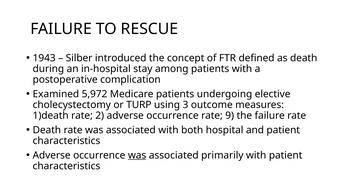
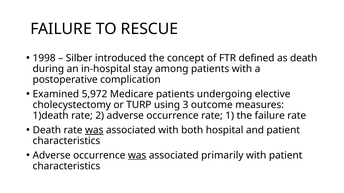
1943: 1943 -> 1998 (44, 58)
9: 9 -> 1 (230, 116)
was underline: none -> present (94, 130)
